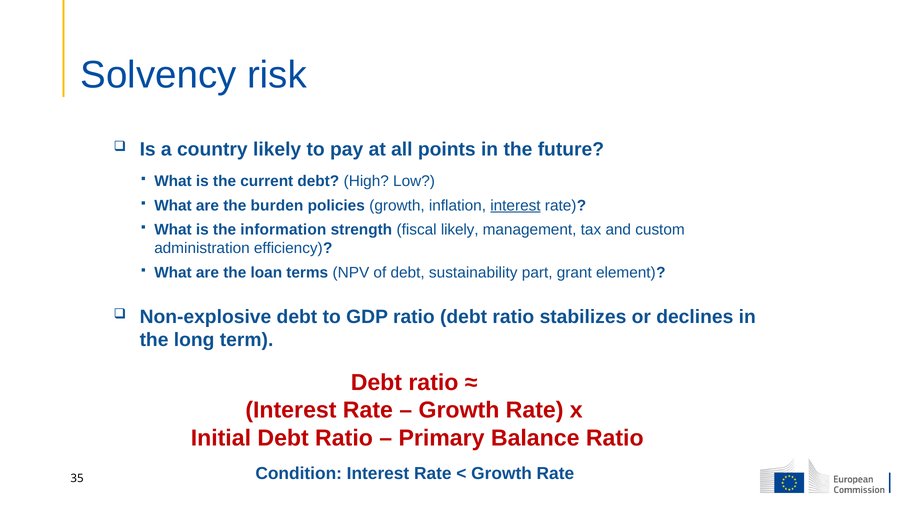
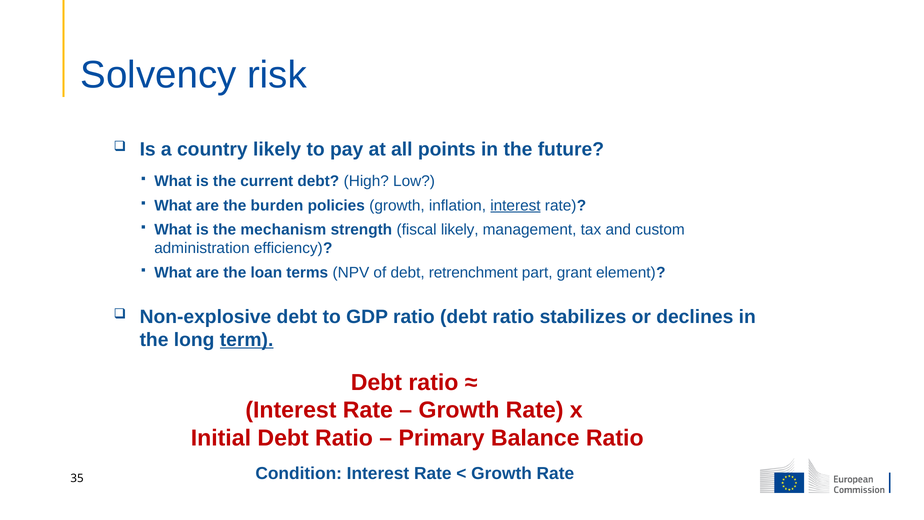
information: information -> mechanism (283, 230)
sustainability: sustainability -> retrenchment (473, 272)
term underline: none -> present (247, 340)
